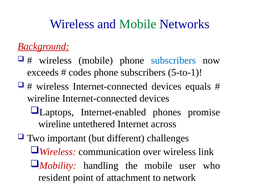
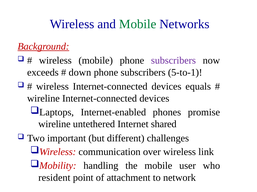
subscribers colour: blue -> purple (173, 61)
codes: codes -> down (80, 73)
across: across -> shared (164, 125)
